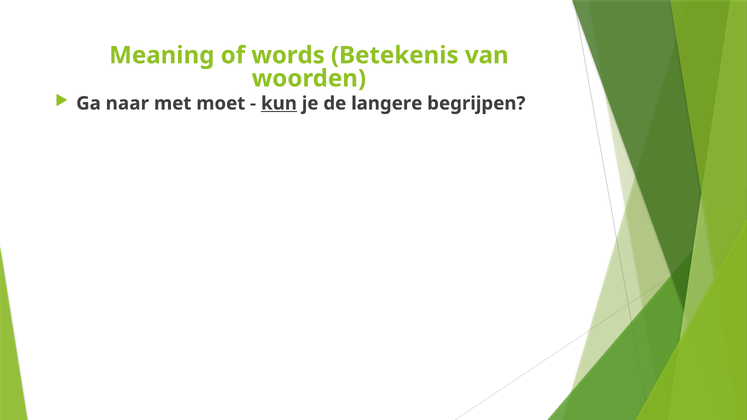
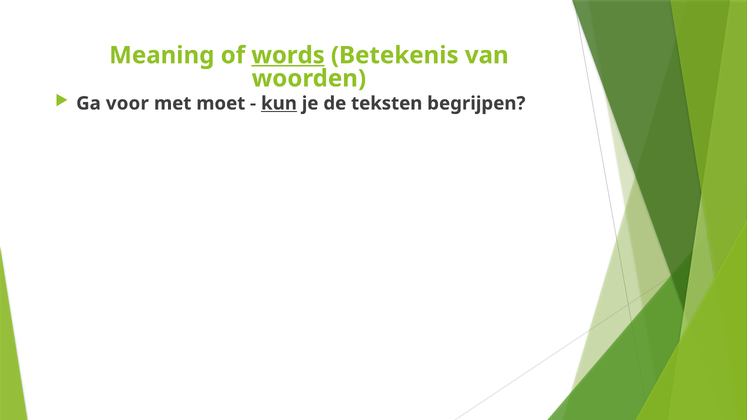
words underline: none -> present (288, 55)
naar: naar -> voor (127, 103)
langere: langere -> teksten (387, 103)
